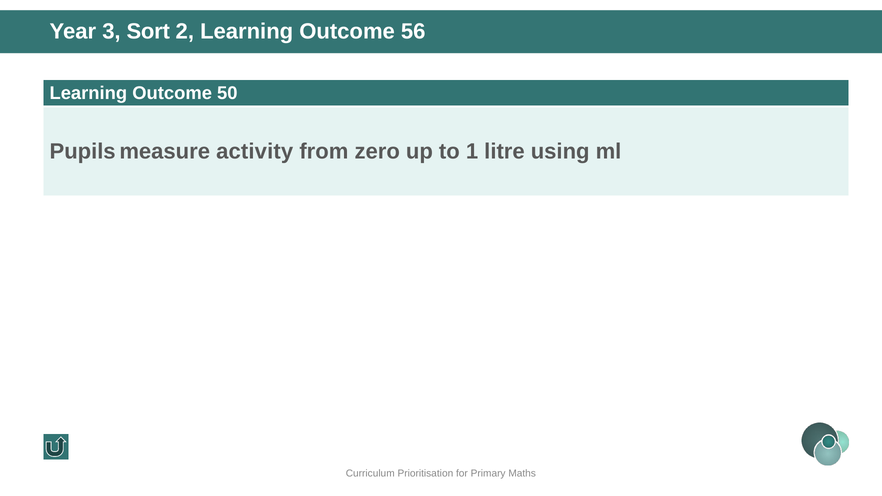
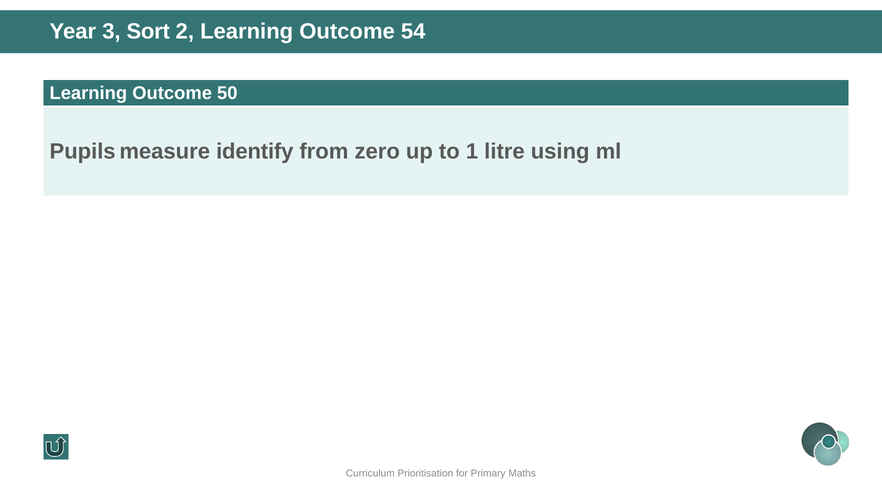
56: 56 -> 54 (413, 32)
activity: activity -> identify (255, 152)
